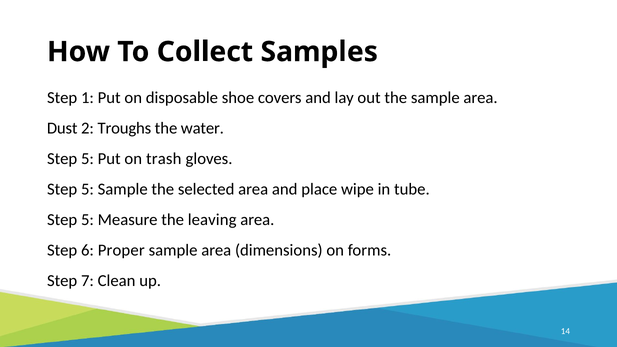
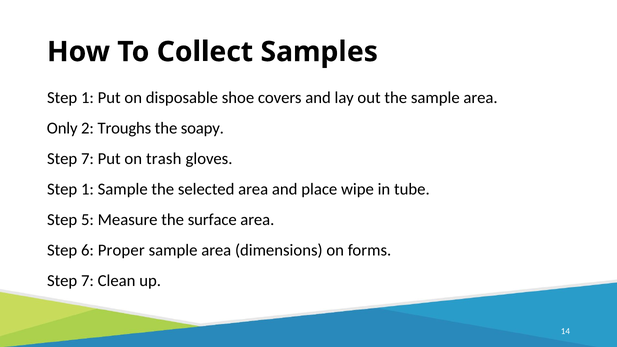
Dust: Dust -> Only (62, 128)
water: water -> soapy (202, 128)
5: 5 -> 7 (87, 159)
5: 5 -> 1 (87, 189)
leaving: leaving -> surface (212, 220)
